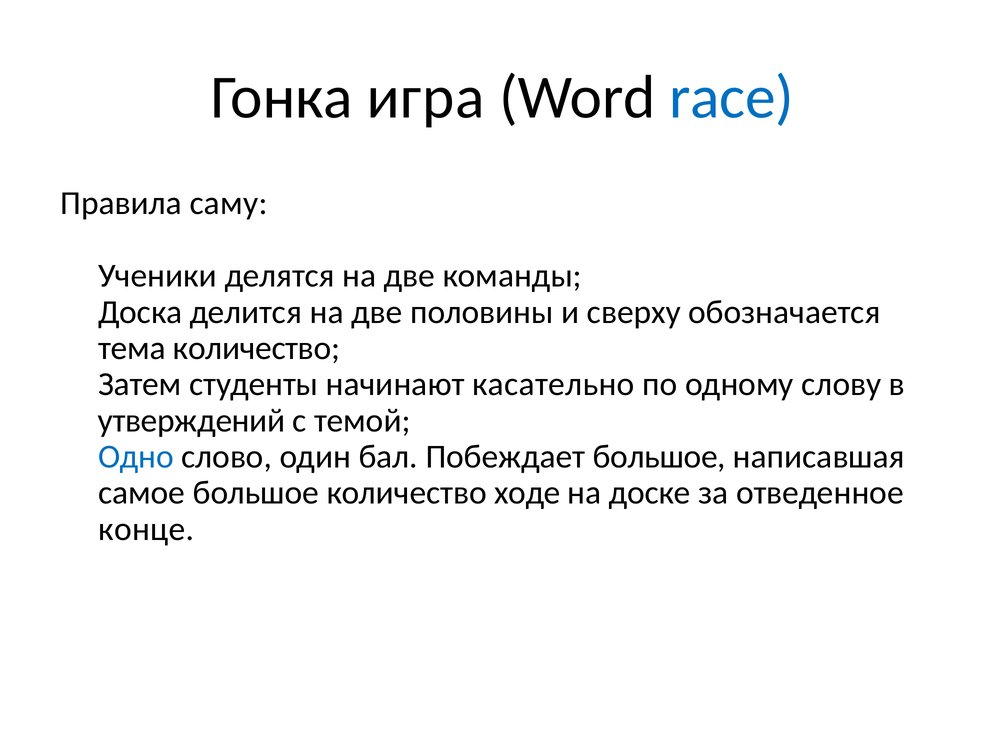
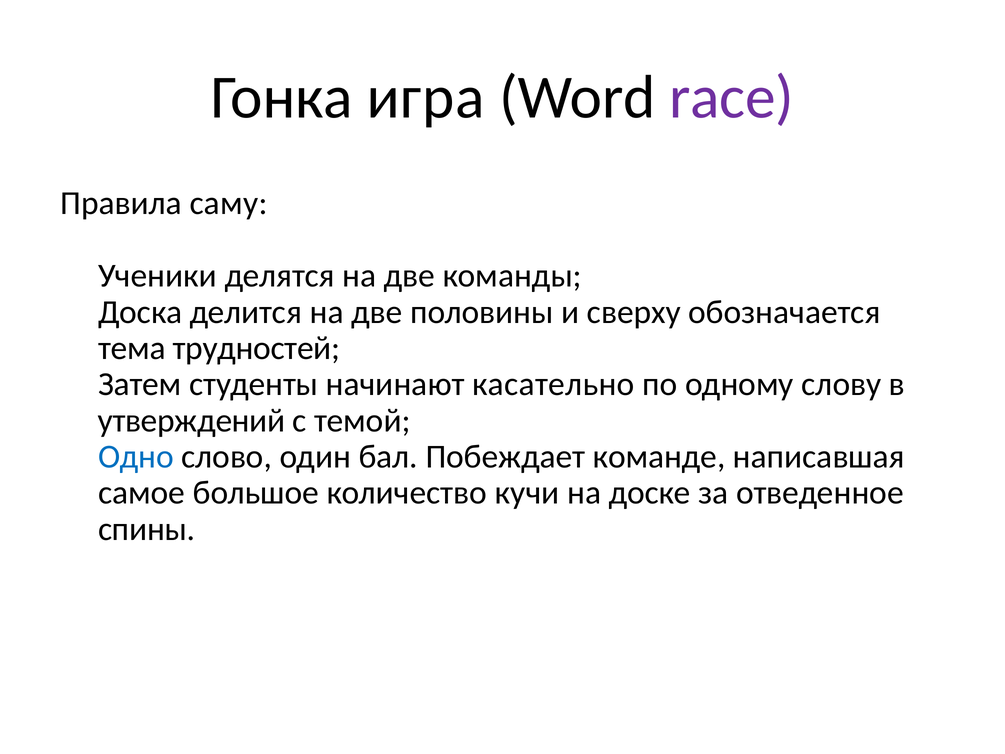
race colour: blue -> purple (732, 97)
тема количество: количество -> трудностей (256, 348)
Побеждает большое: большое -> команде (659, 457)
ходе: ходе -> кучи (527, 493)
конце: конце -> спины (147, 529)
